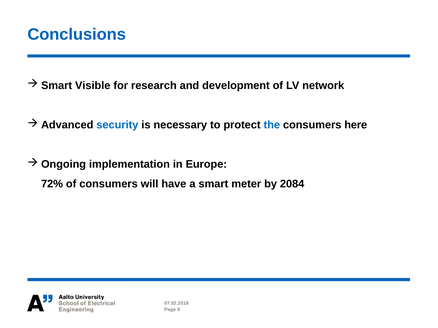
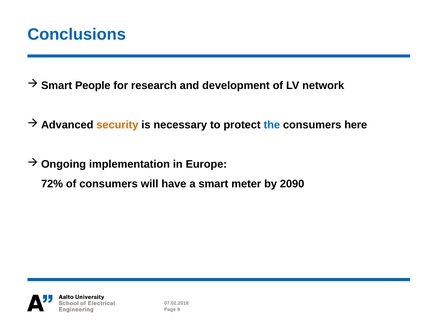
Visible: Visible -> People (93, 86)
security colour: blue -> orange (117, 125)
2084: 2084 -> 2090 (292, 184)
